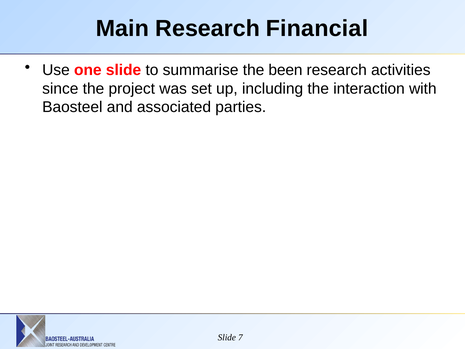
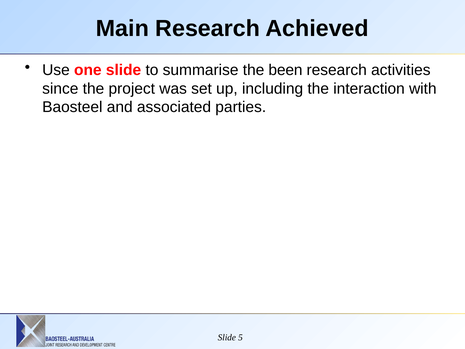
Financial: Financial -> Achieved (317, 29)
7: 7 -> 5 (240, 337)
